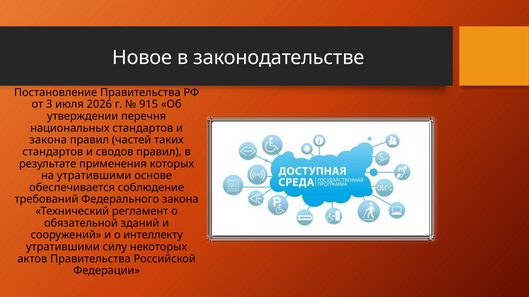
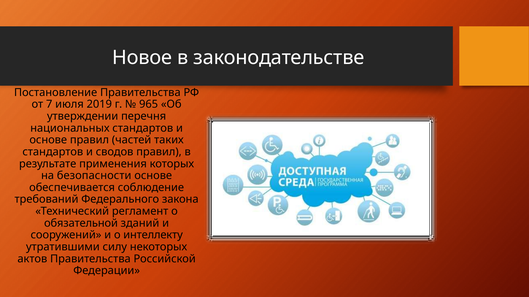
3: 3 -> 7 (49, 105)
2026: 2026 -> 2019 (99, 105)
915: 915 -> 965 (149, 105)
закона: закона -> основе (48, 140)
на утратившими: утратившими -> безопасности (94, 176)
